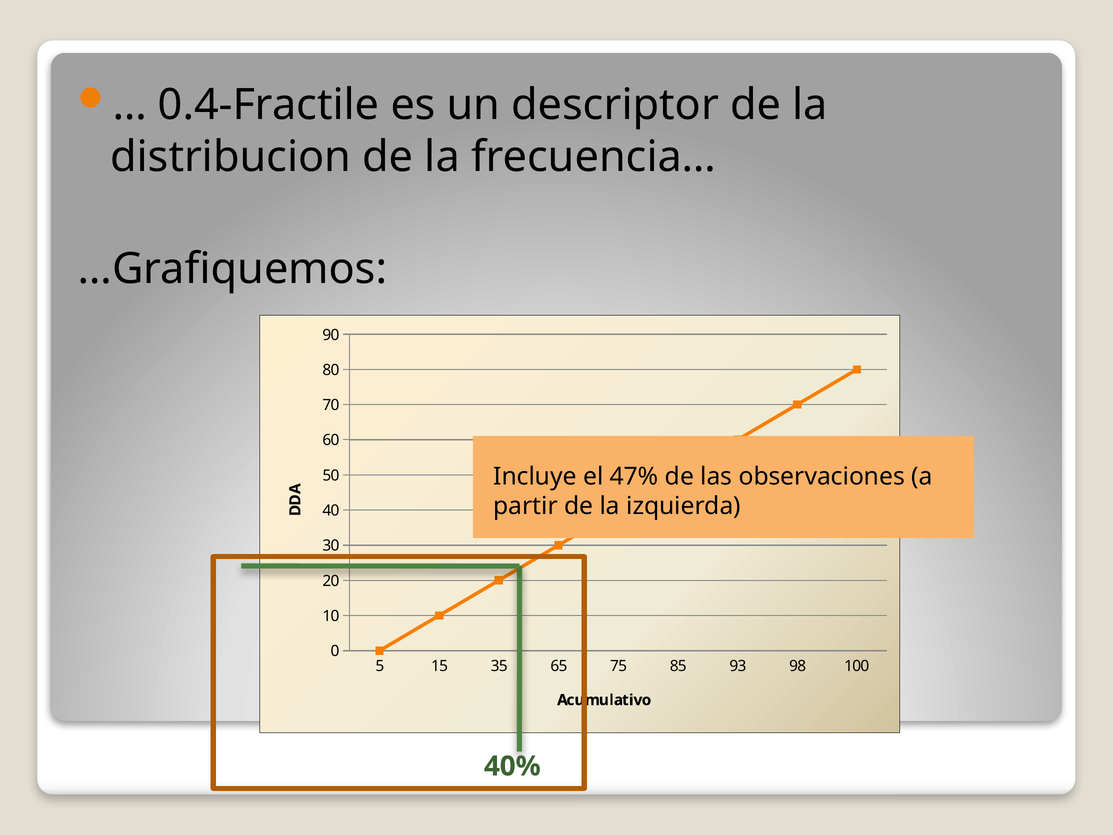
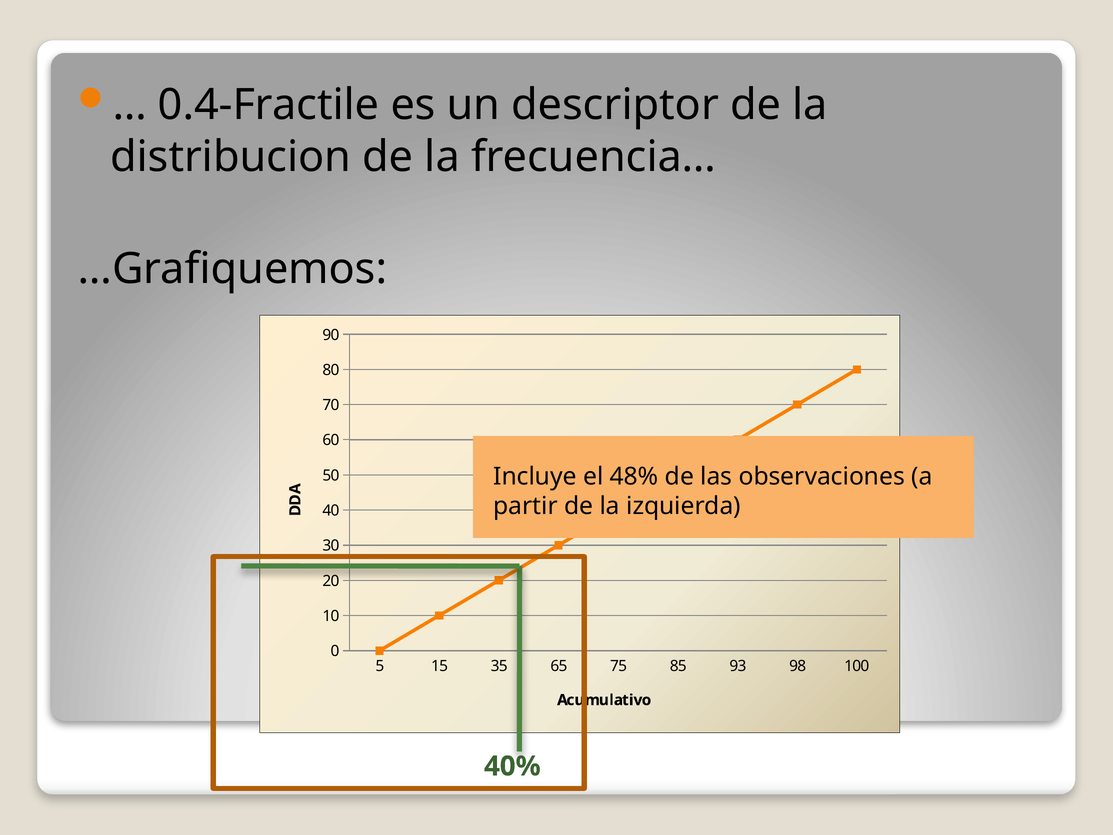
47%: 47% -> 48% (634, 476)
